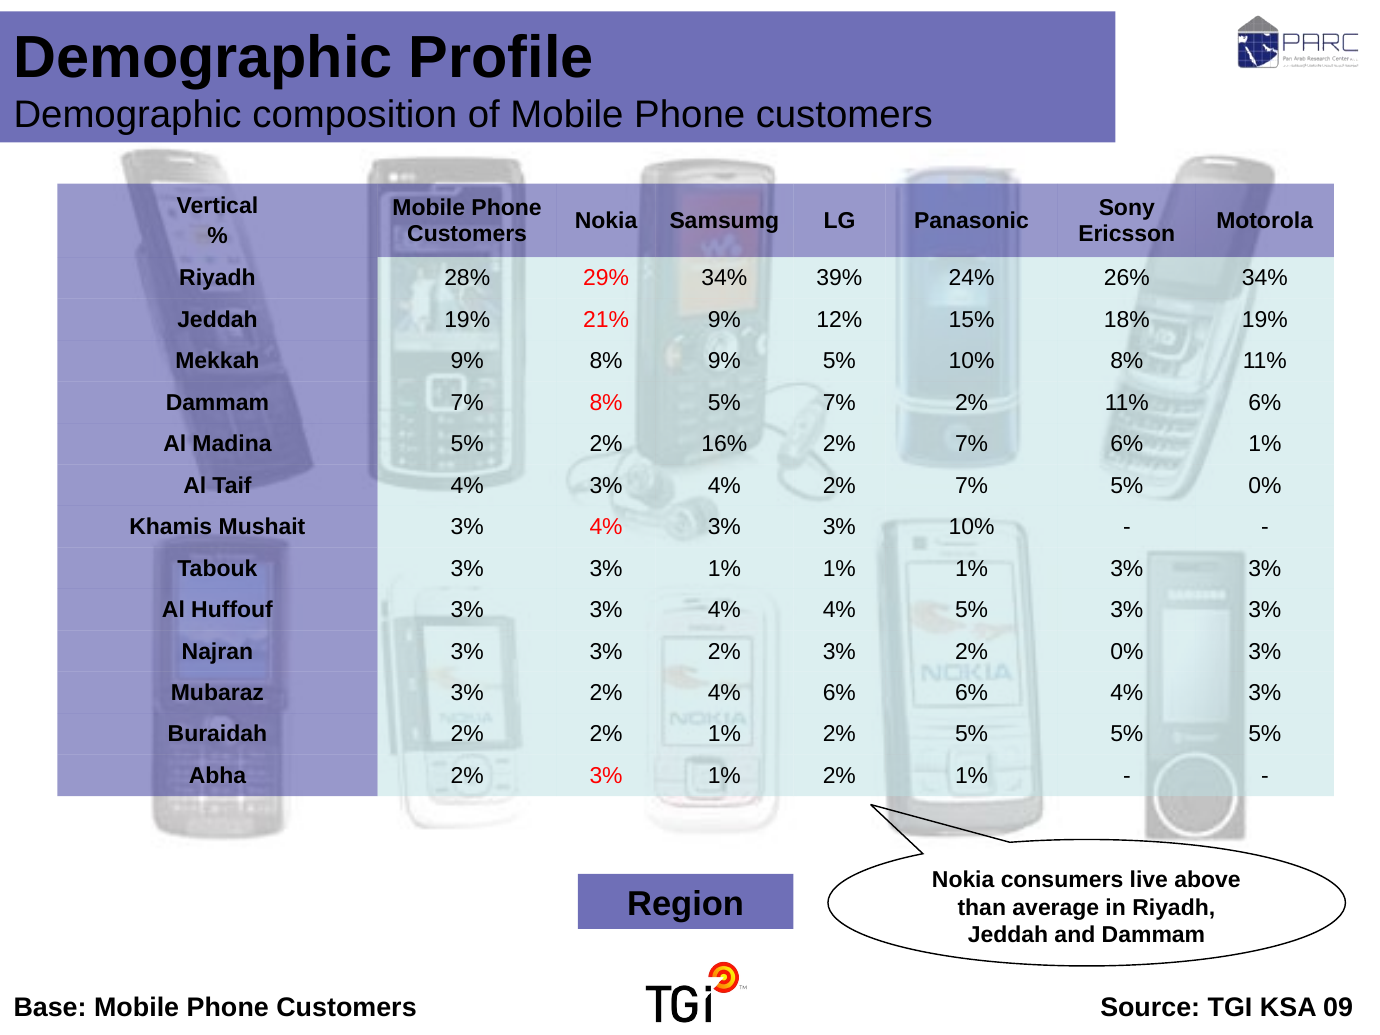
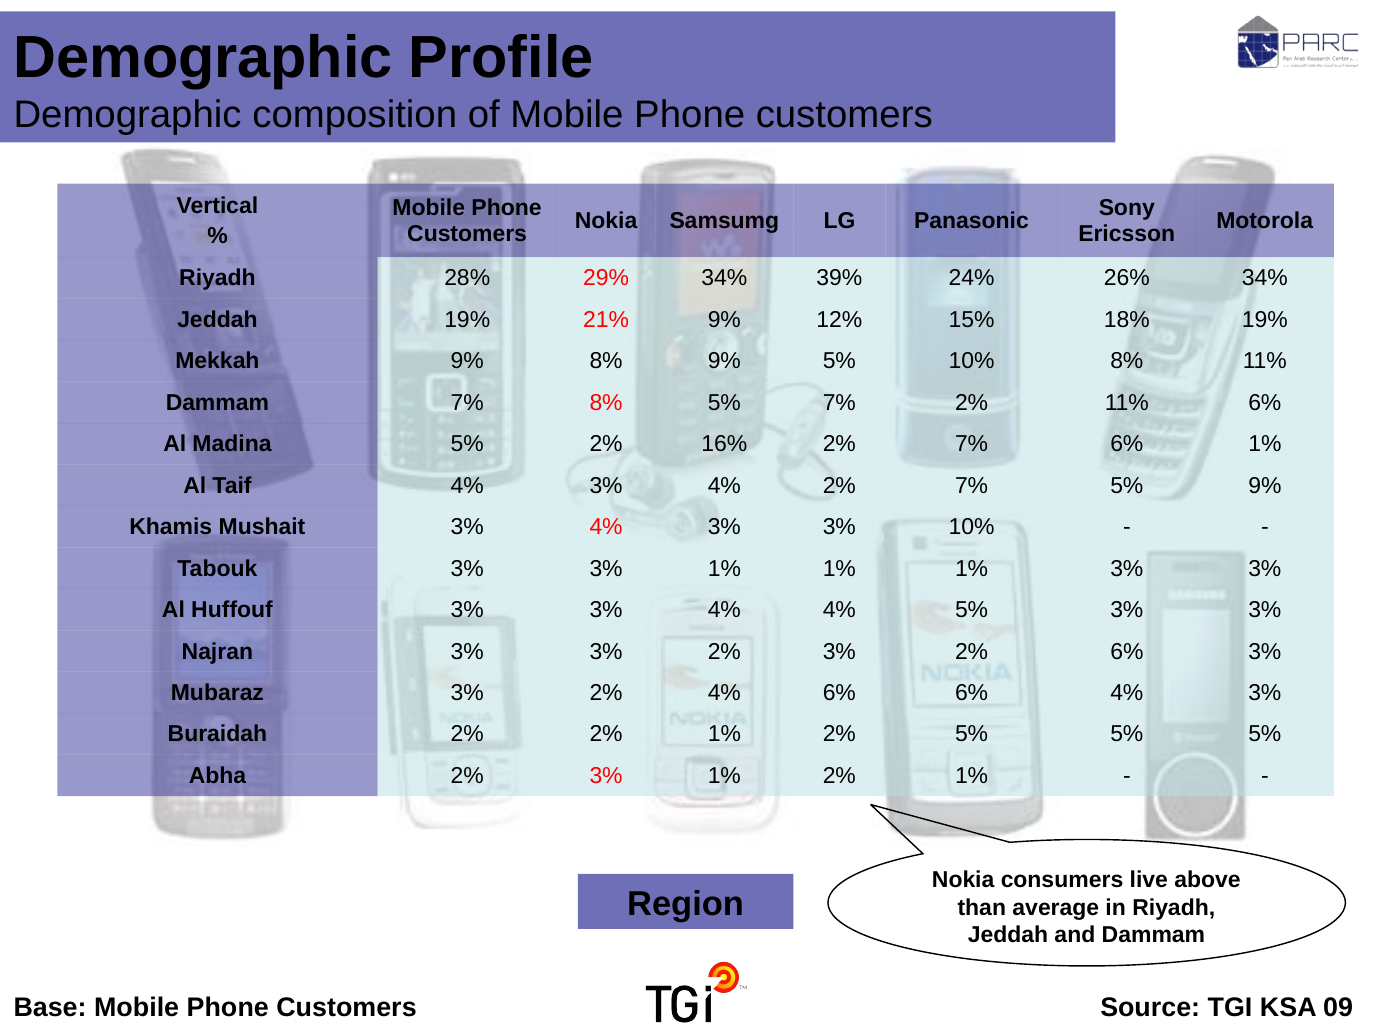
5% 0%: 0% -> 9% (1265, 486)
2% 0%: 0% -> 6% (1127, 651)
